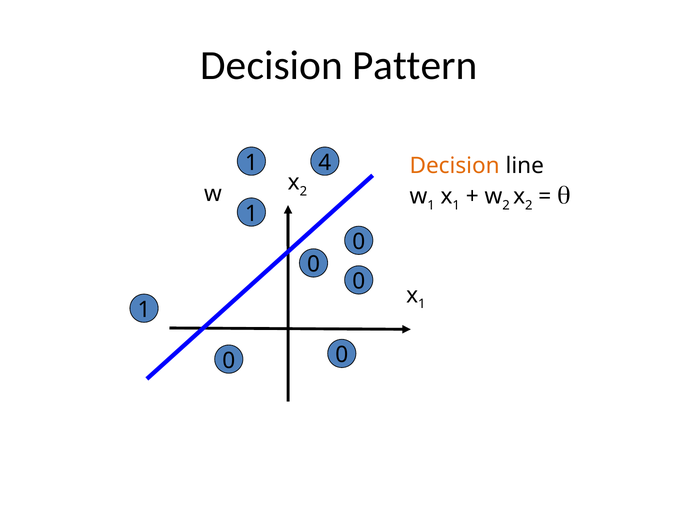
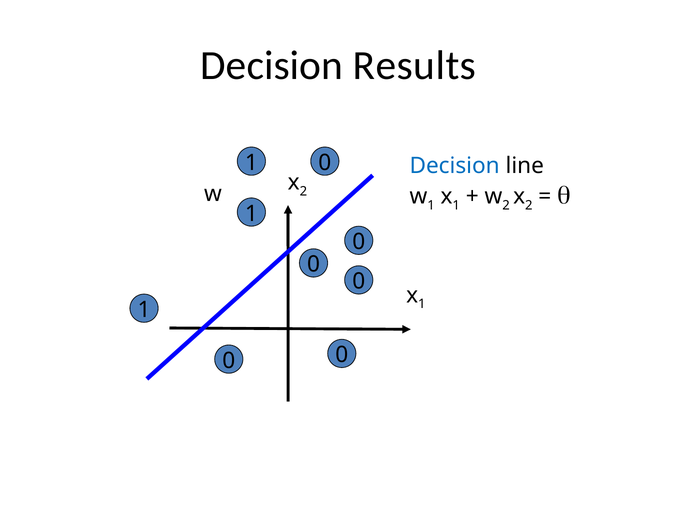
Pattern: Pattern -> Results (414, 66)
1 4: 4 -> 0 (325, 163)
Decision colour: orange -> blue (455, 165)
